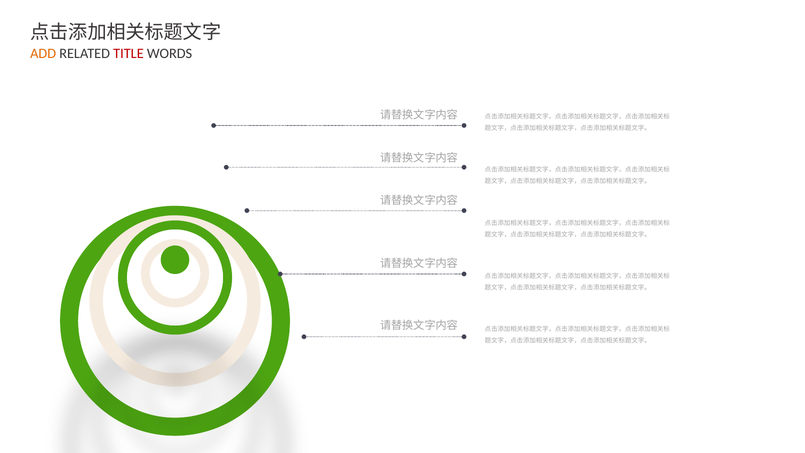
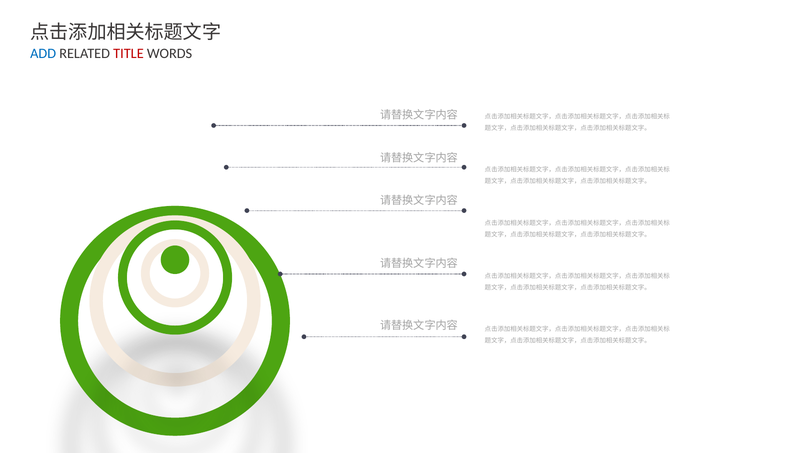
ADD colour: orange -> blue (43, 54)
